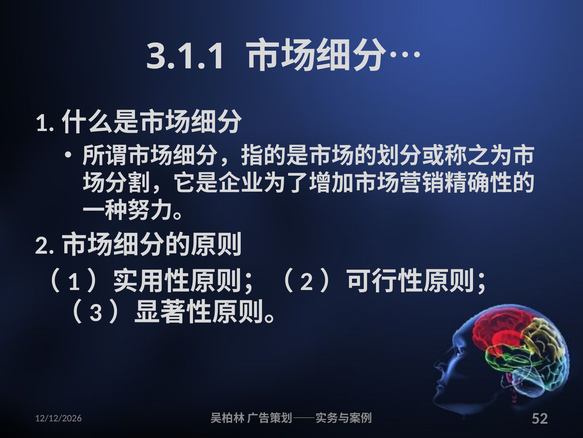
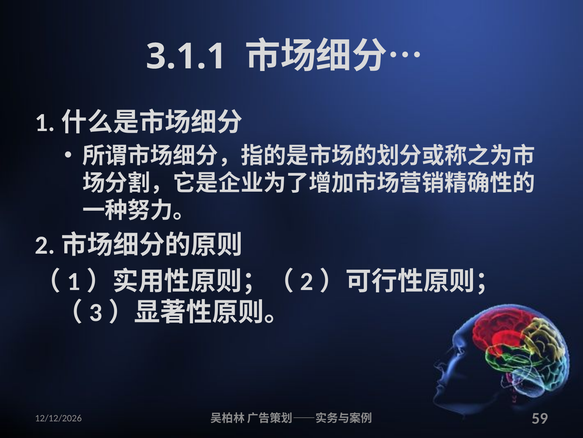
52: 52 -> 59 (540, 418)
